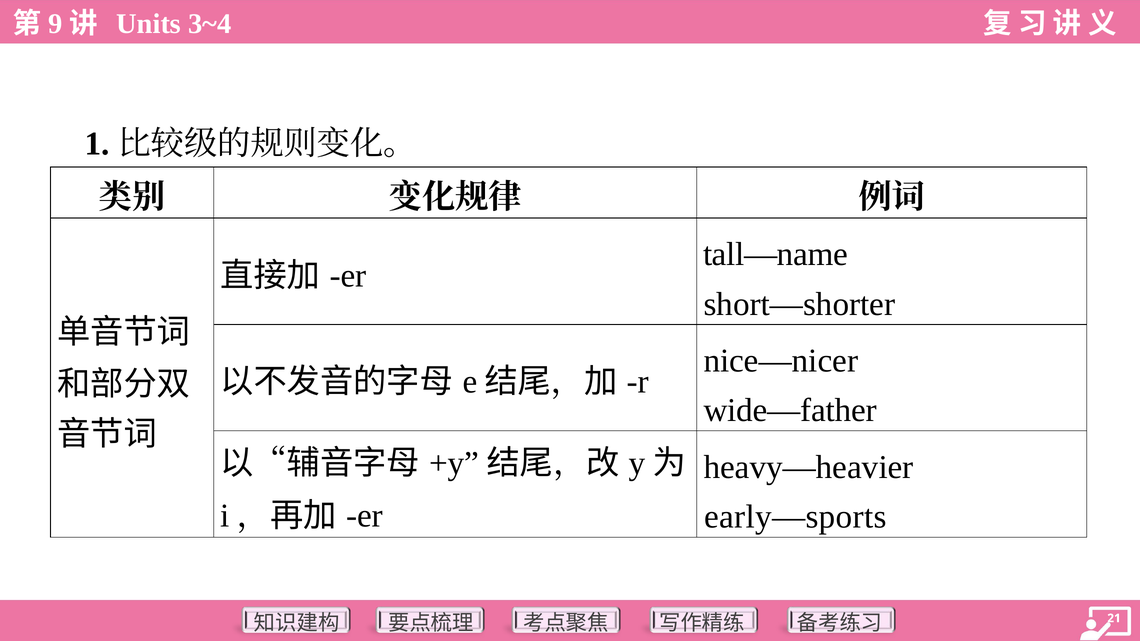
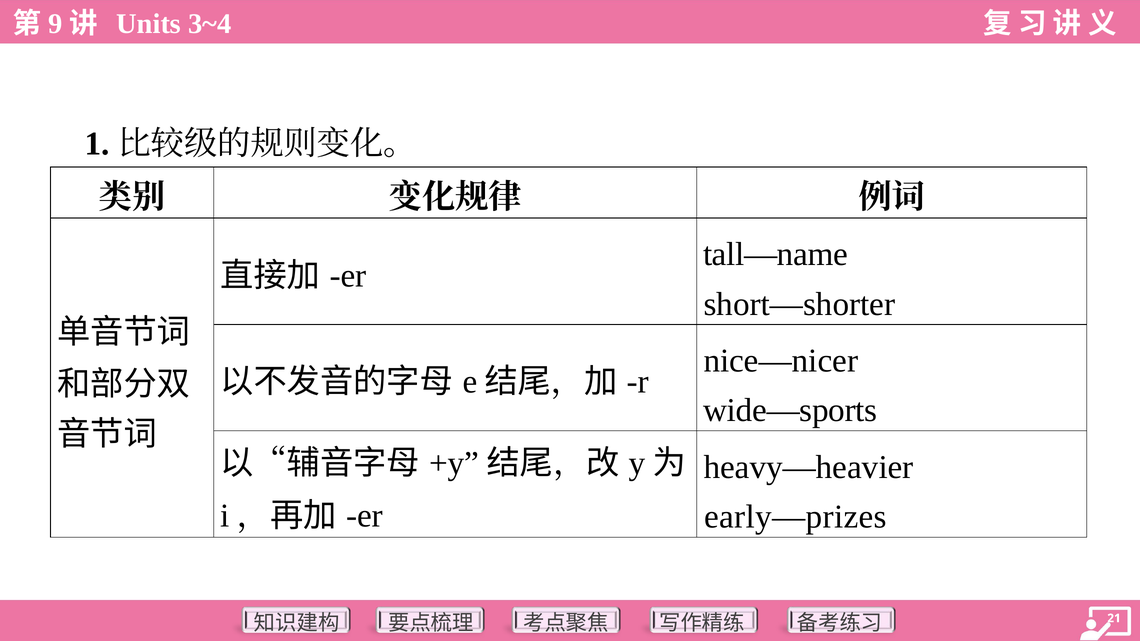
wide—father: wide—father -> wide—sports (790, 411)
early—sports: early—sports -> early—prizes (795, 517)
